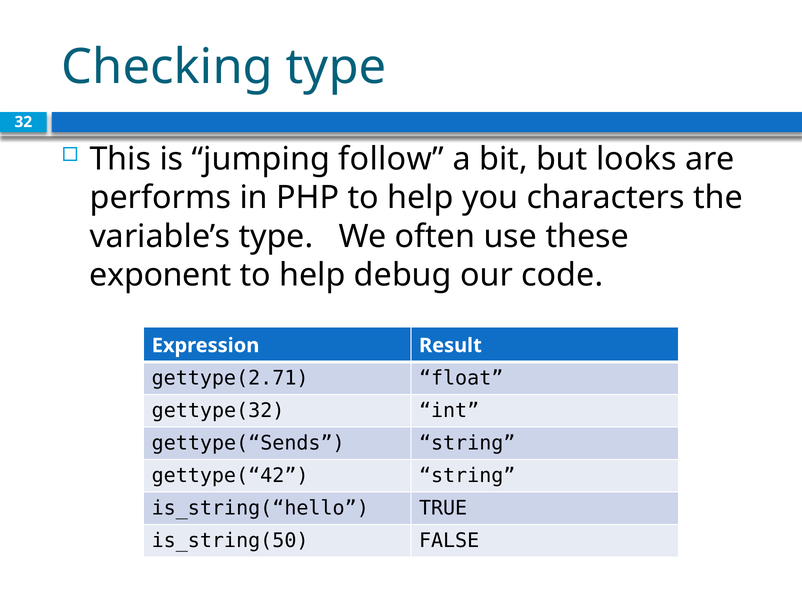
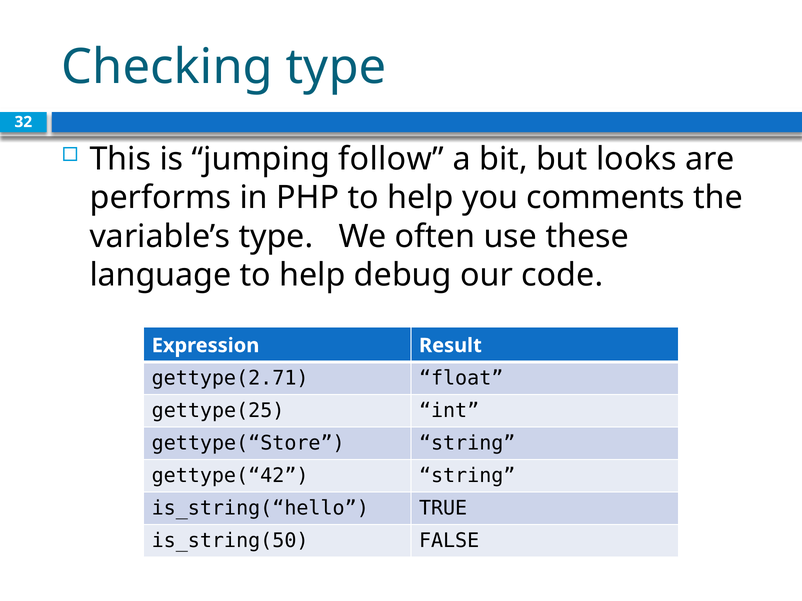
characters: characters -> comments (606, 198)
exponent: exponent -> language (160, 276)
gettype(32: gettype(32 -> gettype(25 (218, 411)
gettype(“Sends: gettype(“Sends -> gettype(“Store (248, 443)
